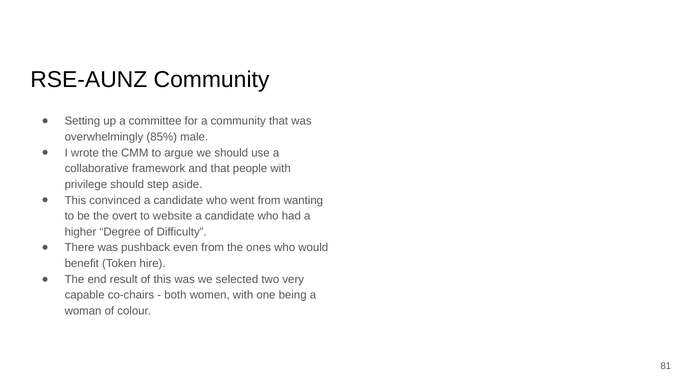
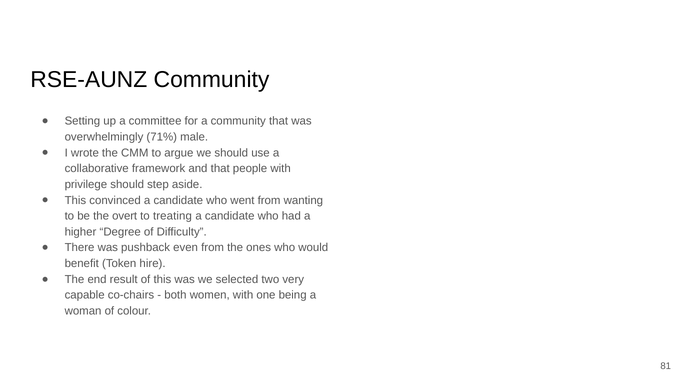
85%: 85% -> 71% (162, 137)
website: website -> treating (172, 216)
